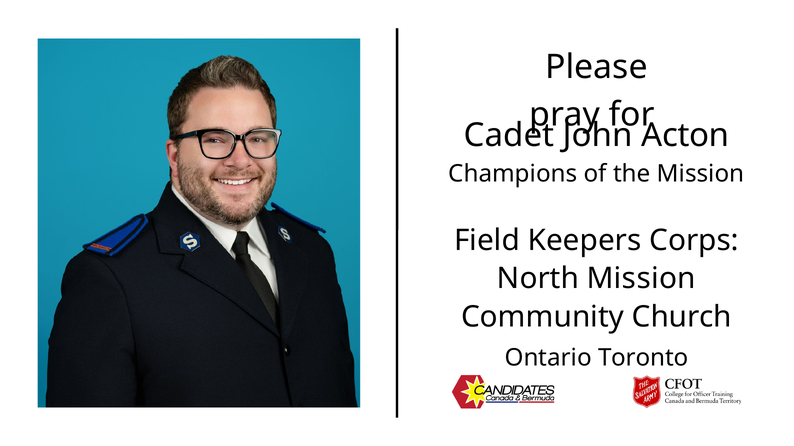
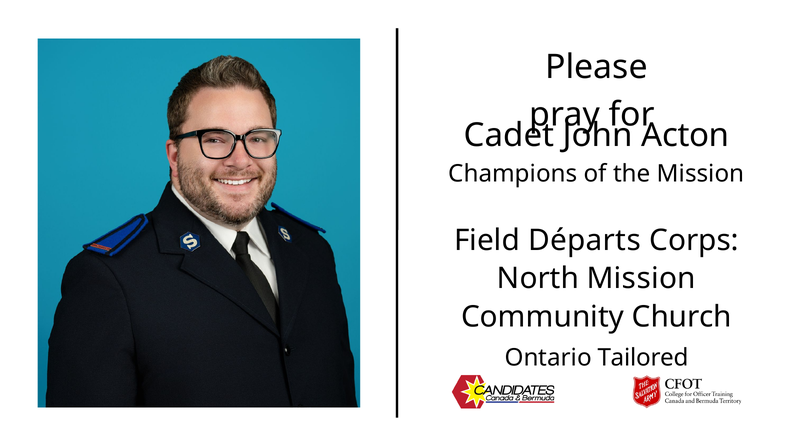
Keepers: Keepers -> Départs (584, 241)
Toronto: Toronto -> Tailored (643, 358)
